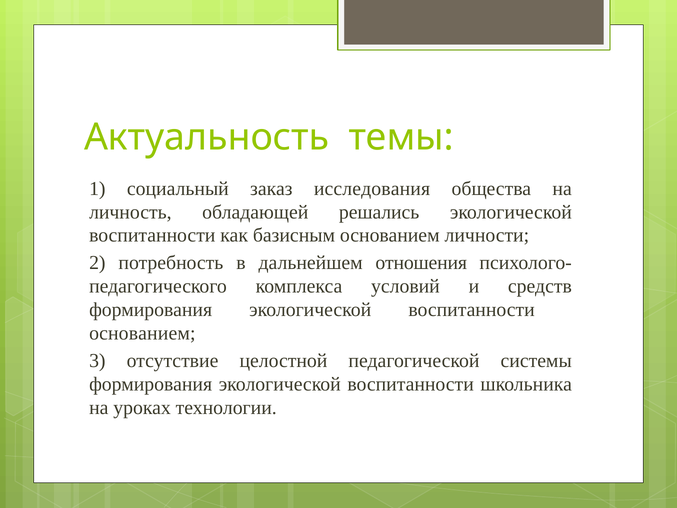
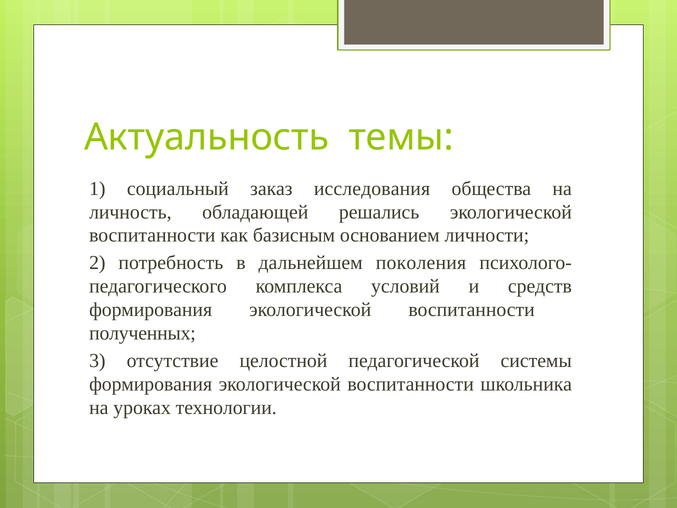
отношения: отношения -> поколения (421, 263)
основанием: основанием -> полученных (142, 333)
